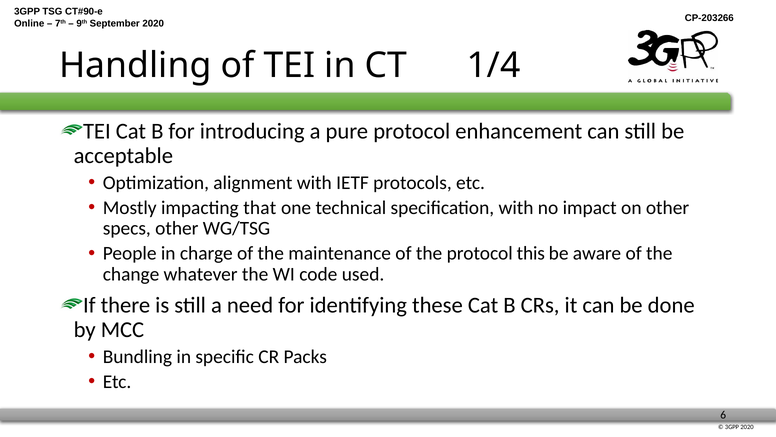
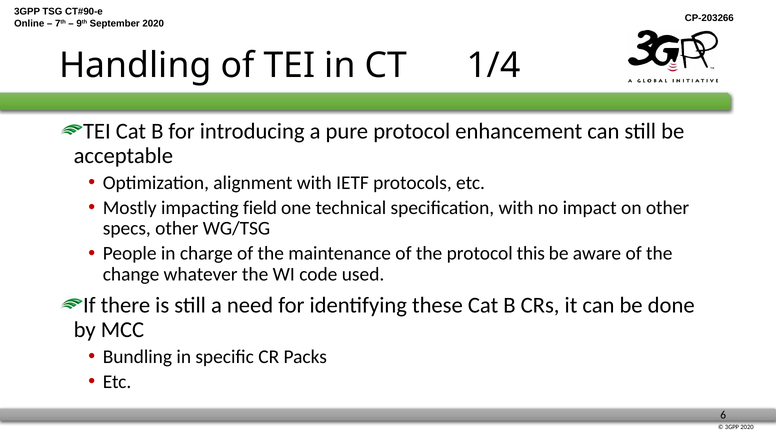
that: that -> field (260, 207)
